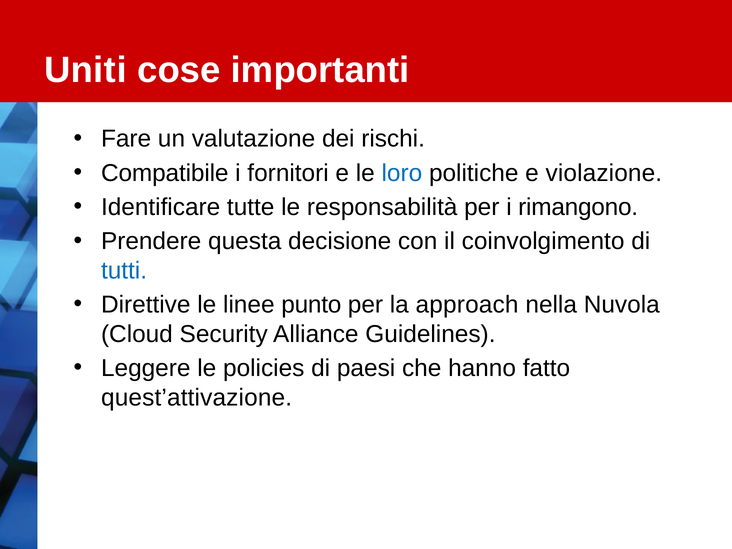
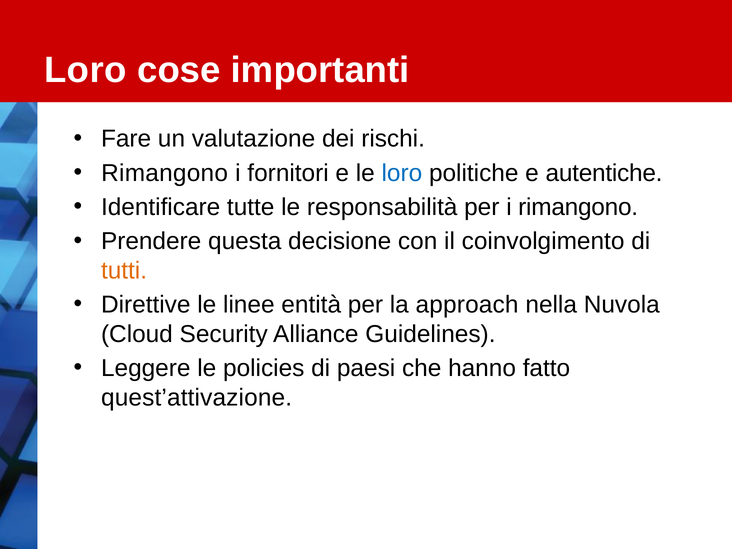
Uniti: Uniti -> Loro (85, 70)
Compatibile: Compatibile -> Rimangono (165, 173)
violazione: violazione -> autentiche (604, 173)
tutti colour: blue -> orange (124, 271)
punto: punto -> entità (311, 305)
